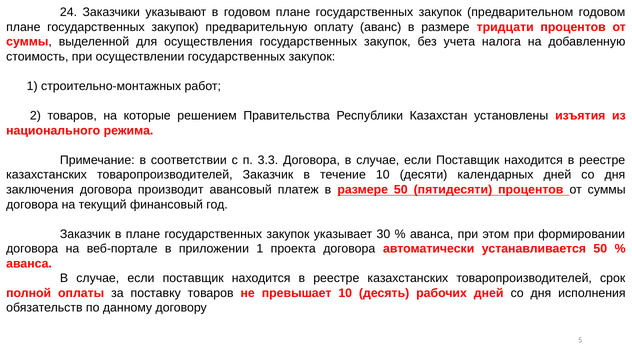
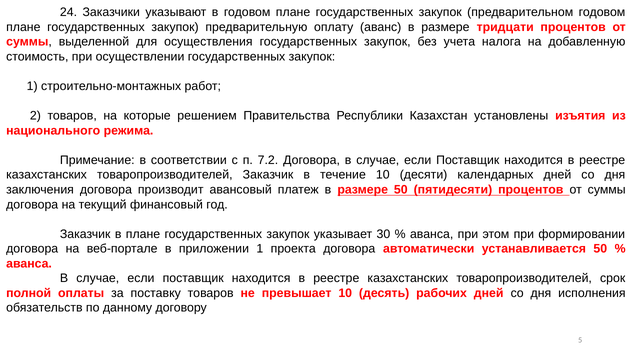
3.3: 3.3 -> 7.2 (268, 160)
